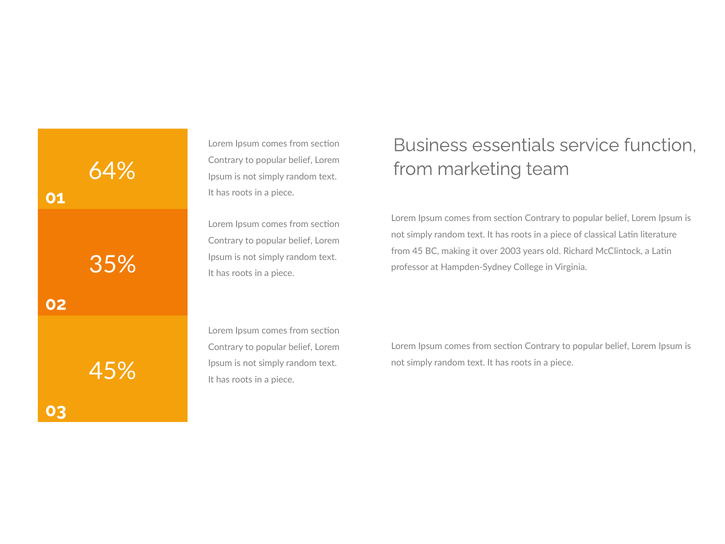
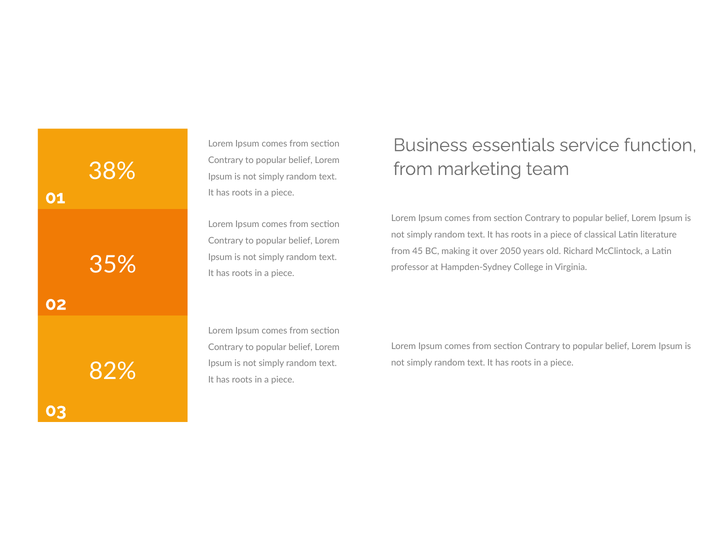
64%: 64% -> 38% (112, 171)
2003: 2003 -> 2050 (510, 251)
45%: 45% -> 82% (113, 371)
